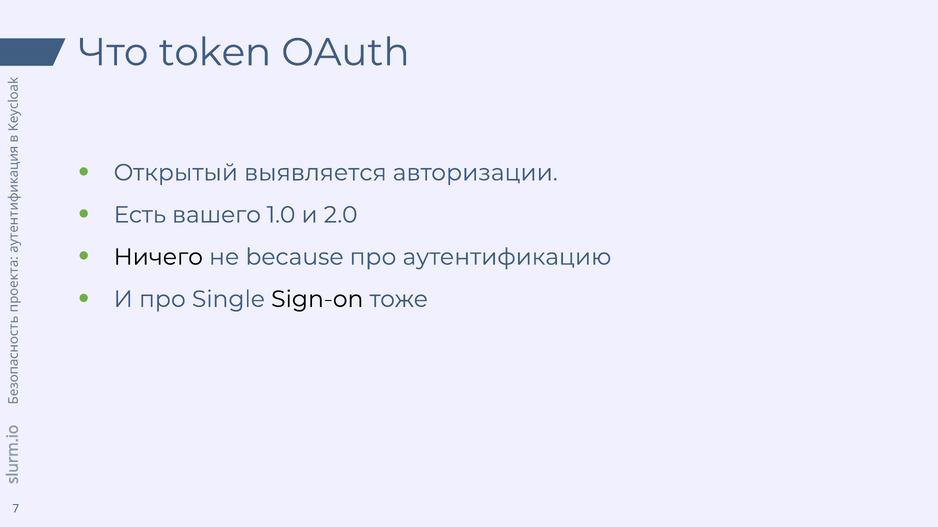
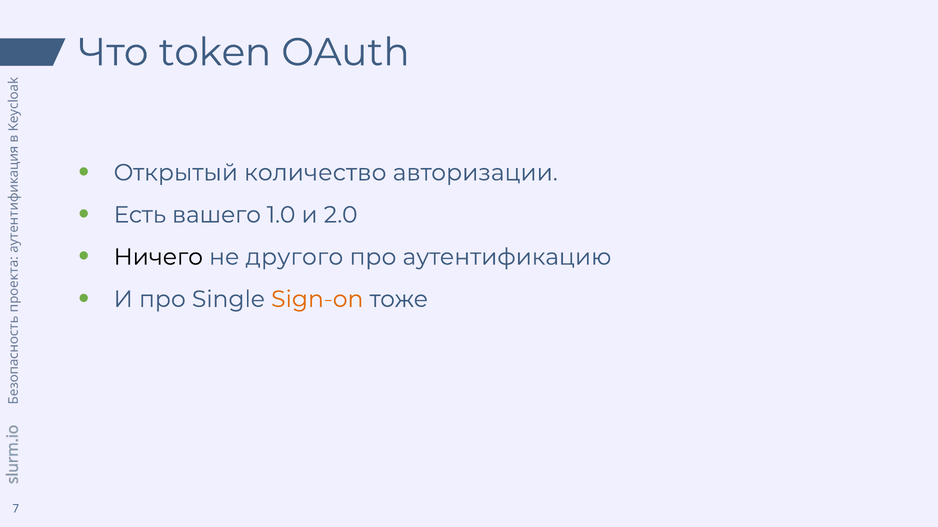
выявляется: выявляется -> количество (315, 173)
because: because -> другого (294, 257)
Sign-on colour: black -> orange (317, 299)
